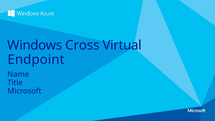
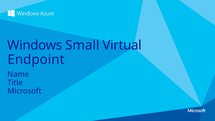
Cross: Cross -> Small (82, 45)
